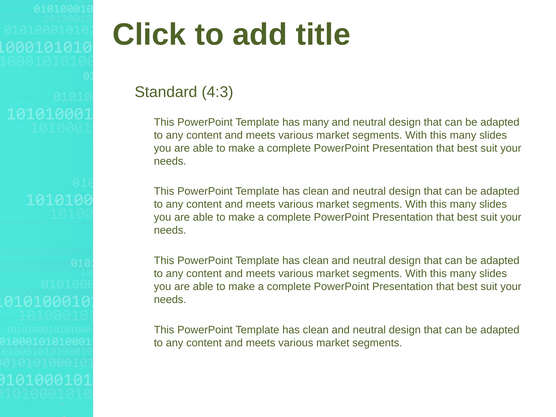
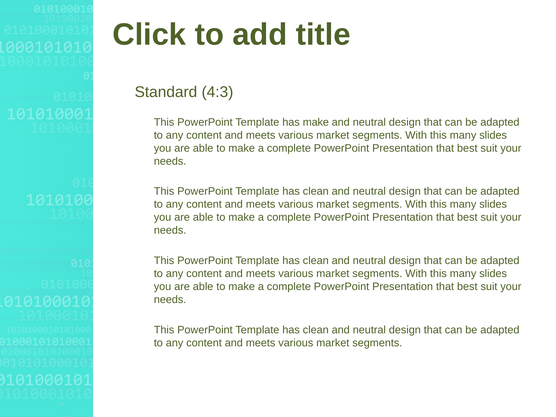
has many: many -> make (316, 122)
